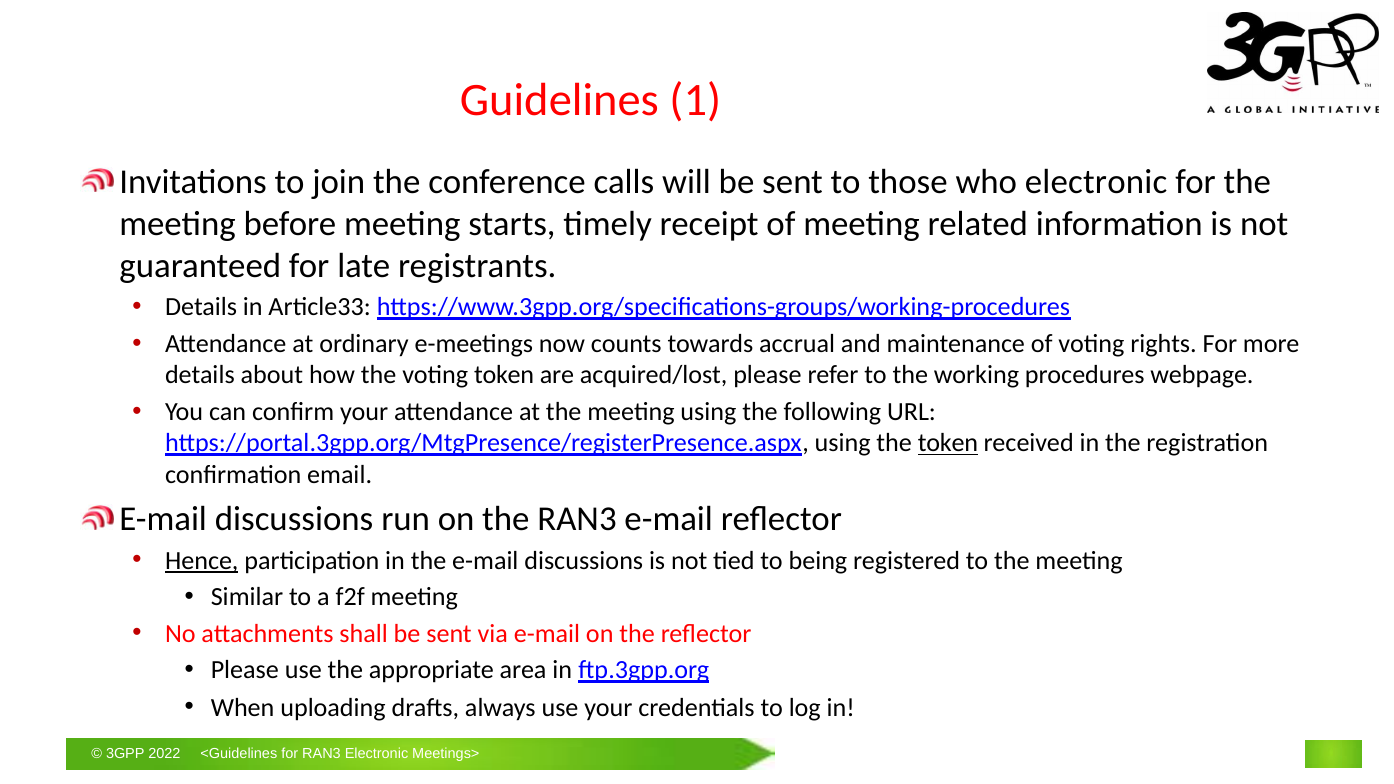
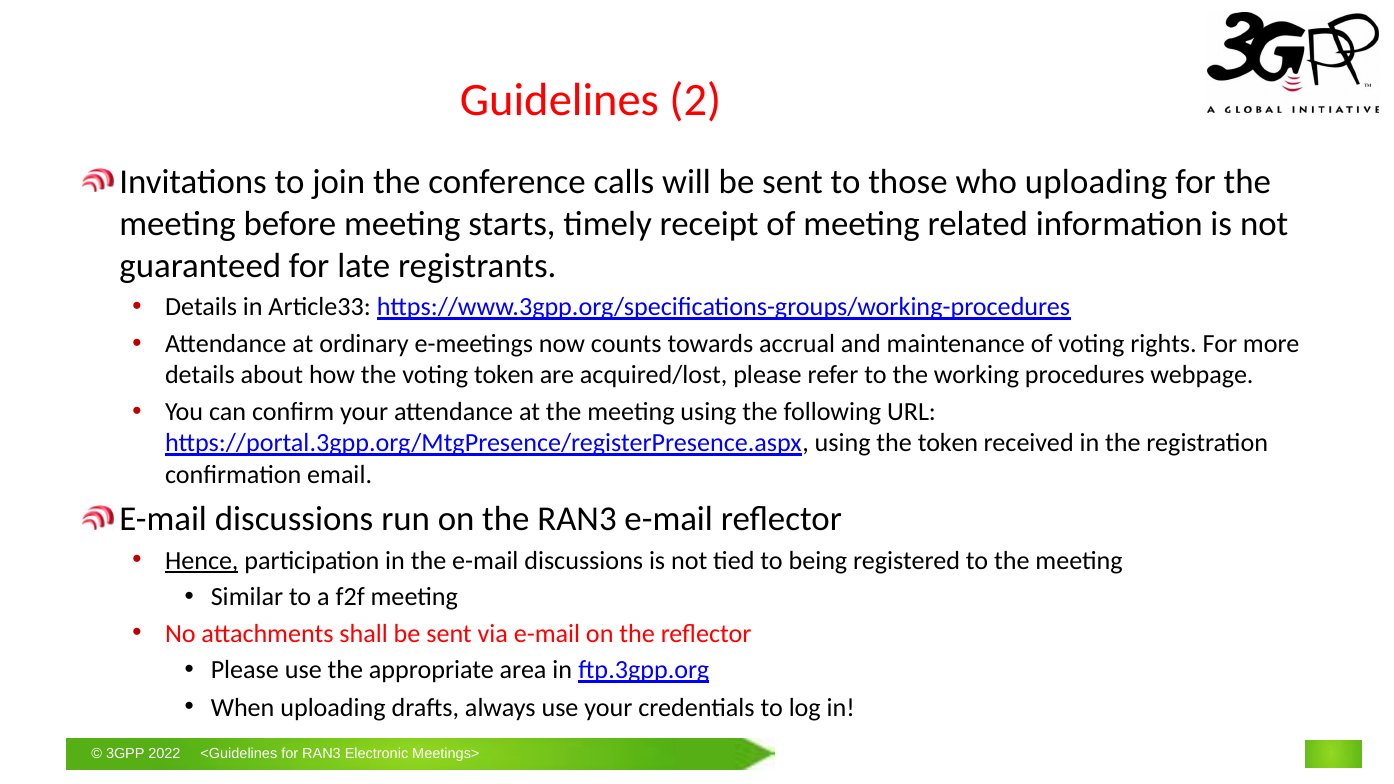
1: 1 -> 2 (695, 100)
who electronic: electronic -> uploading (1096, 182)
token underline: present -> none (948, 443)
